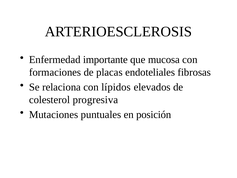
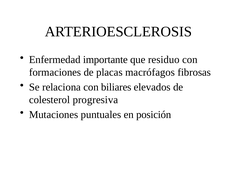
mucosa: mucosa -> residuo (164, 60)
endoteliales: endoteliales -> macrófagos (150, 72)
lípidos: lípidos -> biliares (116, 87)
